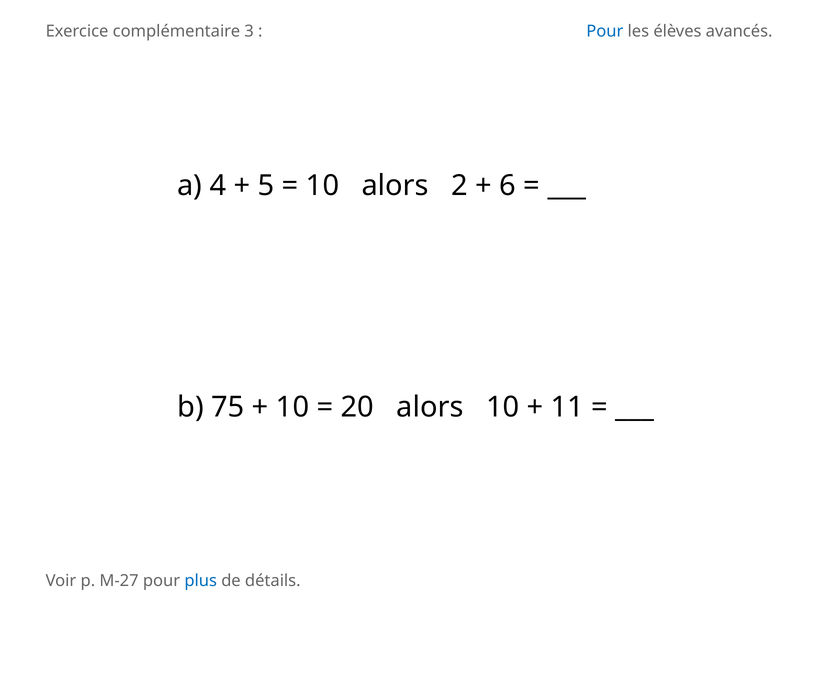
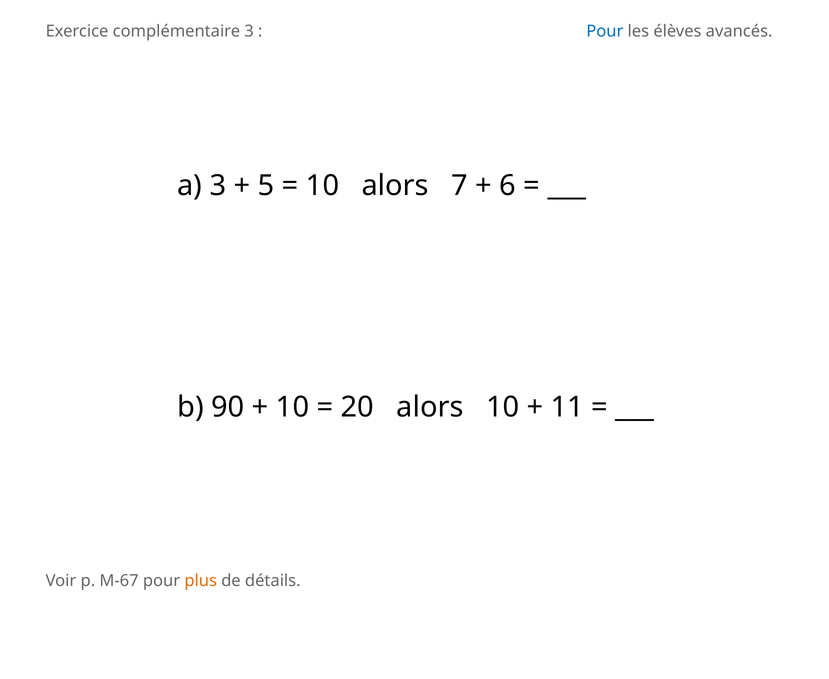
a 4: 4 -> 3 (218, 186)
2: 2 -> 7 (460, 186)
75: 75 -> 90 (228, 408)
M-27: M-27 -> M-67 (119, 582)
plus colour: blue -> orange (201, 582)
